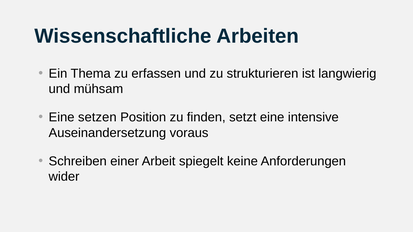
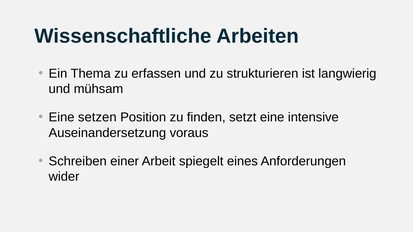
keine: keine -> eines (242, 161)
